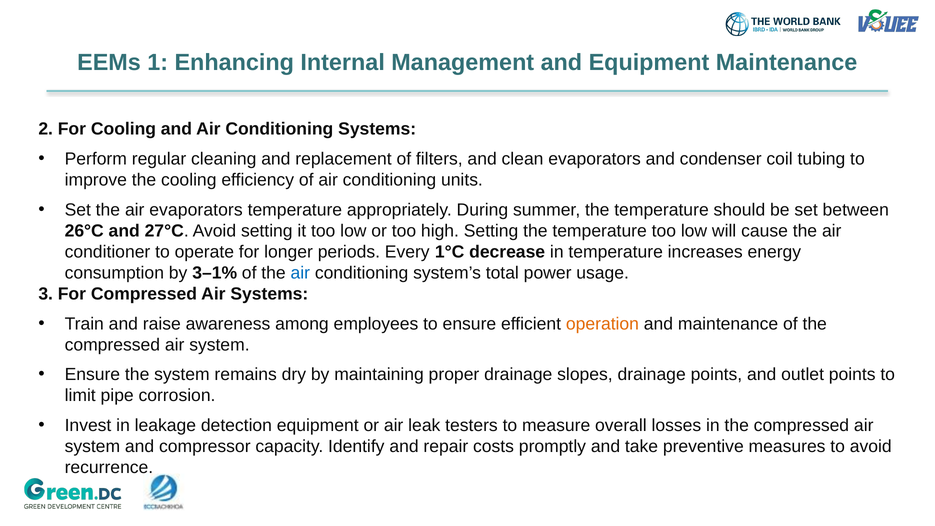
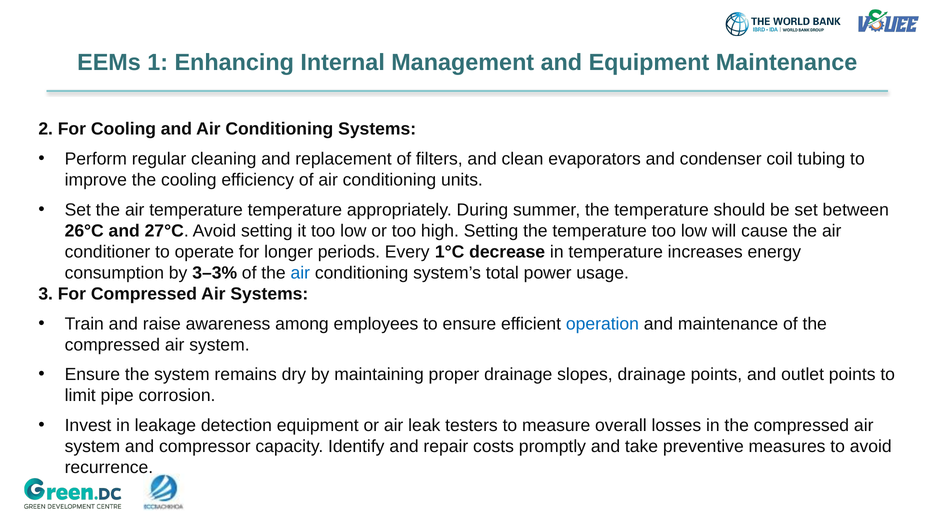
air evaporators: evaporators -> temperature (196, 210)
3–1%: 3–1% -> 3–3% (215, 273)
operation colour: orange -> blue (602, 324)
